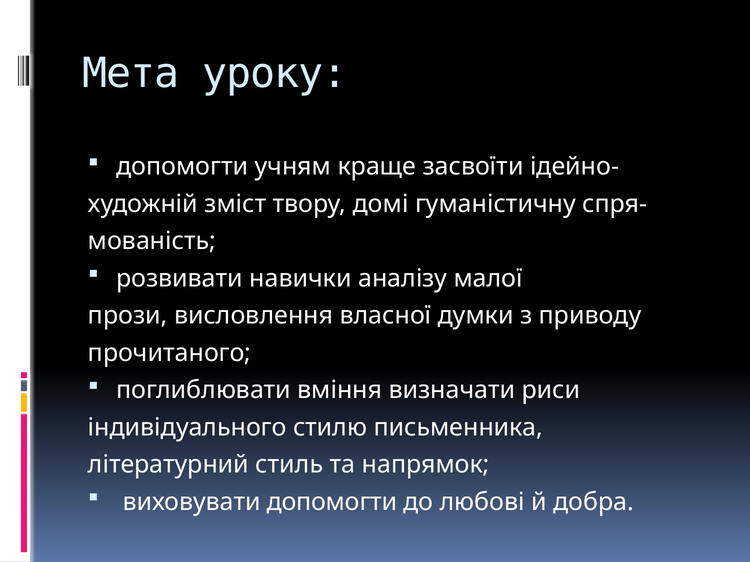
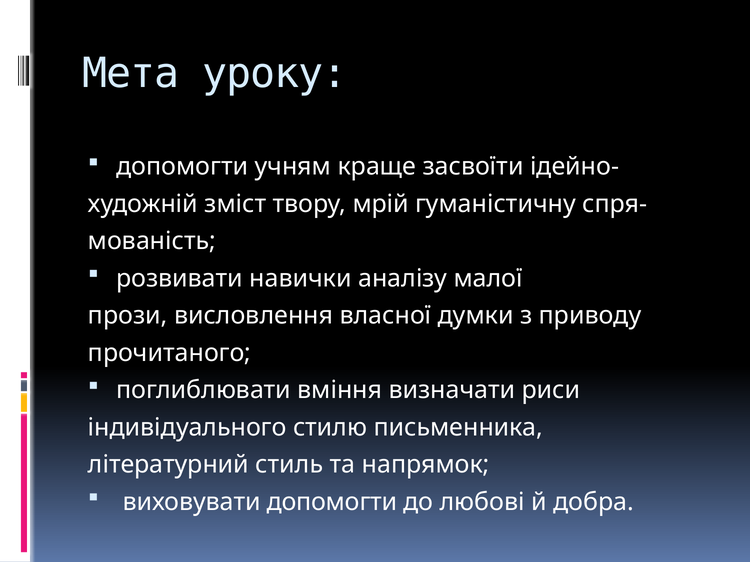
домі: домі -> мрій (381, 204)
